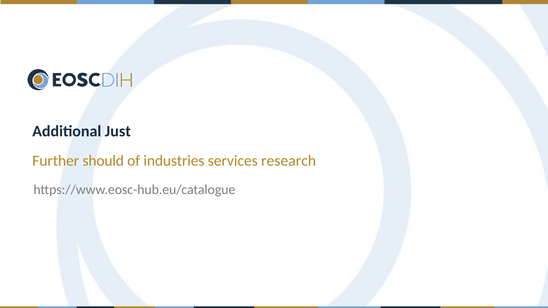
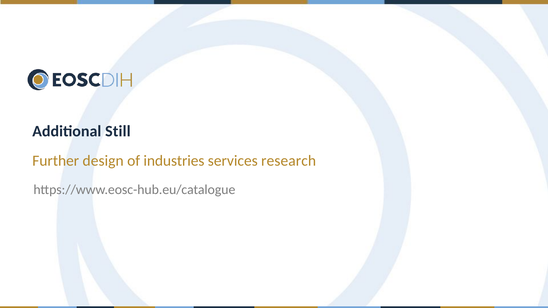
Just: Just -> Still (118, 131)
should: should -> design (103, 161)
